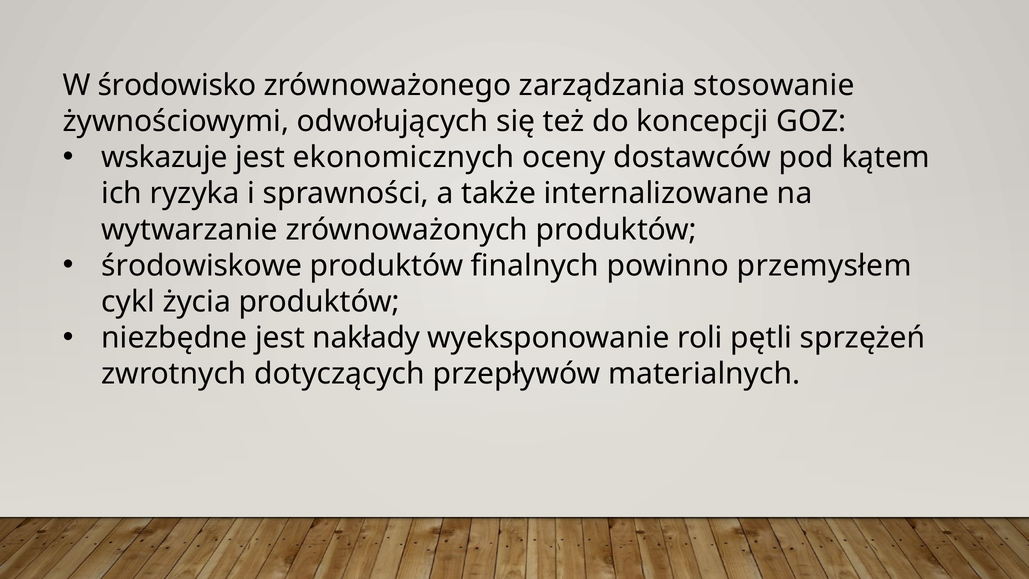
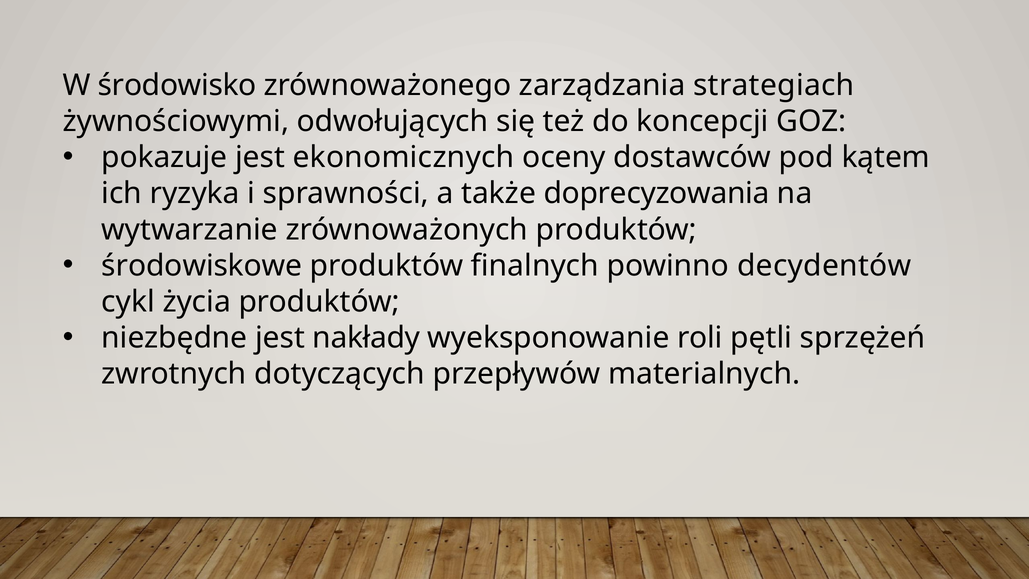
stosowanie: stosowanie -> strategiach (774, 85)
wskazuje: wskazuje -> pokazuje (164, 157)
internalizowane: internalizowane -> doprecyzowania (657, 194)
przemysłem: przemysłem -> decydentów (824, 266)
